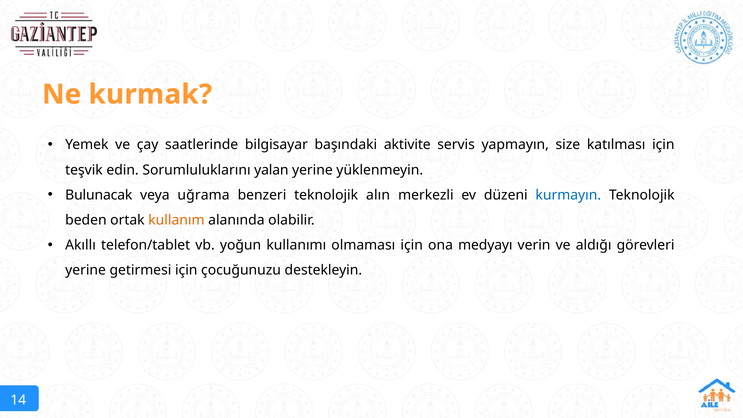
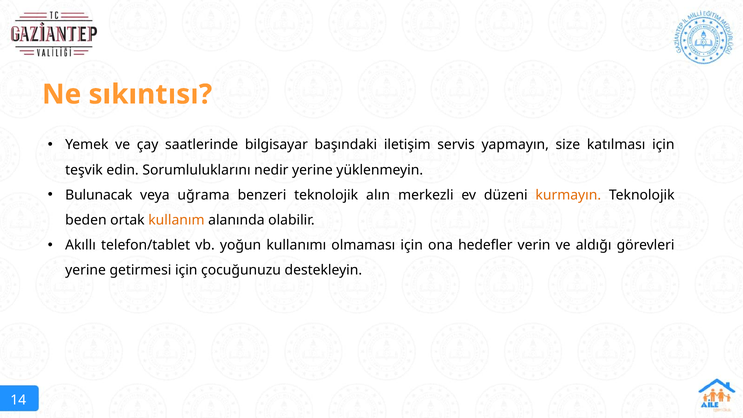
kurmak: kurmak -> sıkıntısı (150, 94)
aktivite: aktivite -> iletişim (407, 145)
yalan: yalan -> nedir (271, 170)
kurmayın colour: blue -> orange (568, 195)
medyayı: medyayı -> hedefler (485, 245)
